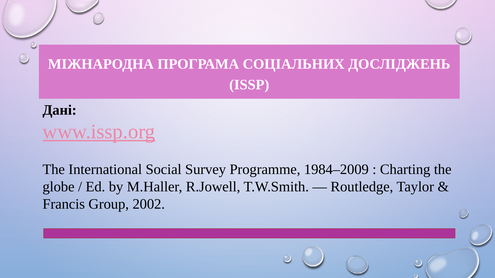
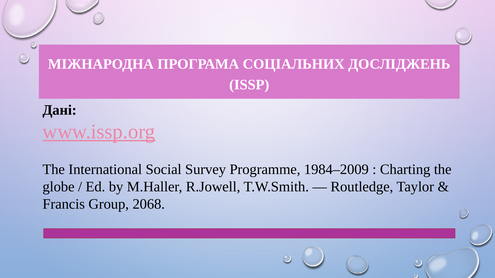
2002: 2002 -> 2068 (149, 204)
